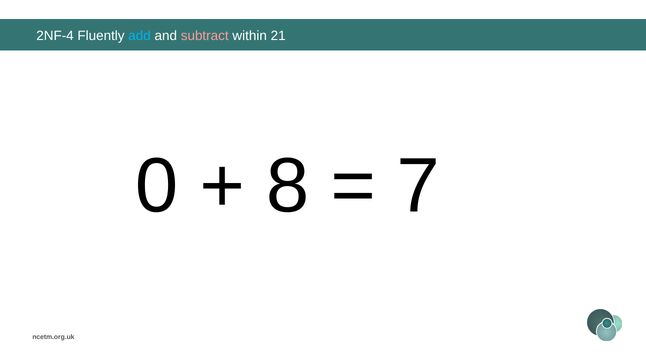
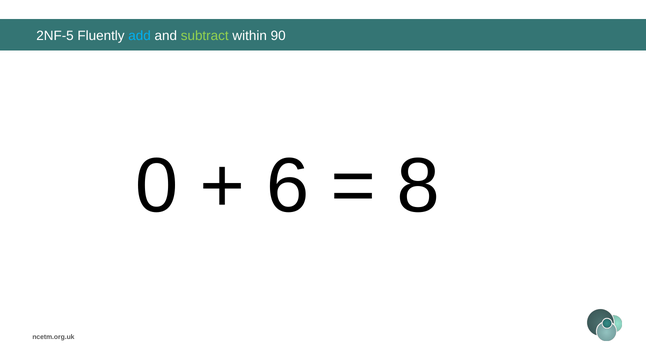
2NF-4: 2NF-4 -> 2NF-5 (55, 36)
subtract colour: pink -> light green (205, 36)
21: 21 -> 90 (278, 36)
8: 8 -> 6 (288, 186)
7: 7 -> 8 (418, 186)
